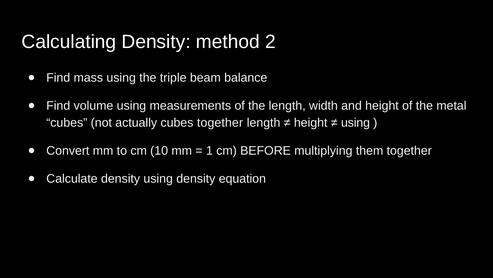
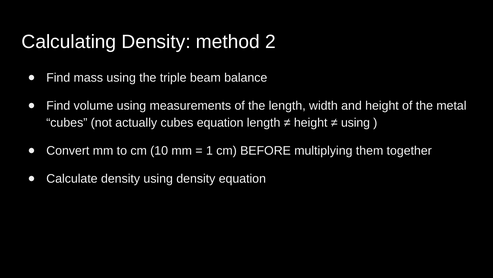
cubes together: together -> equation (220, 122)
